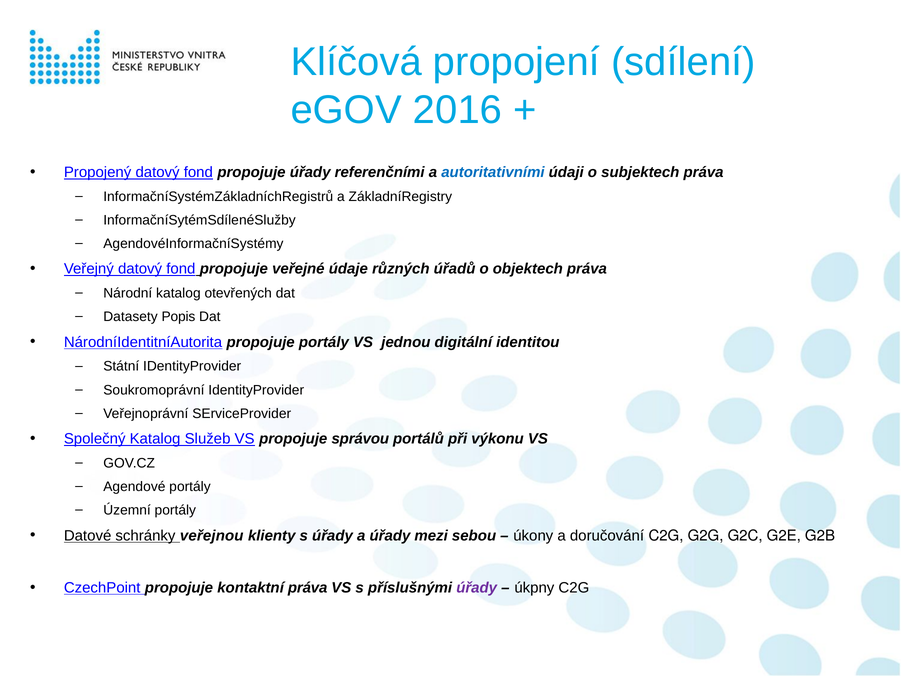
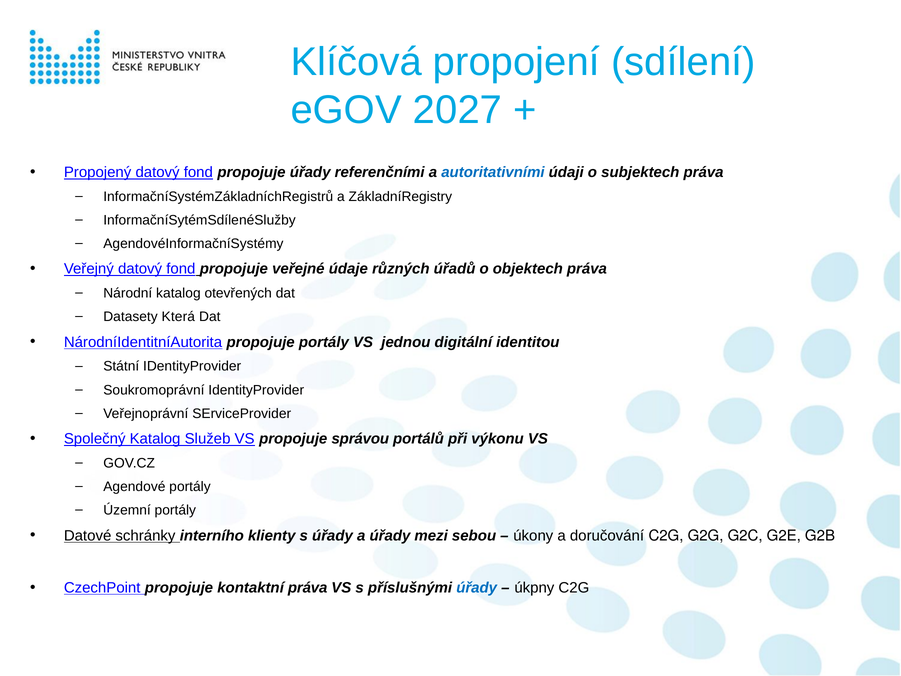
2016: 2016 -> 2027 (458, 110)
Popis: Popis -> Která (178, 317)
veřejnou: veřejnou -> interního (212, 535)
úřady colour: purple -> blue (477, 588)
